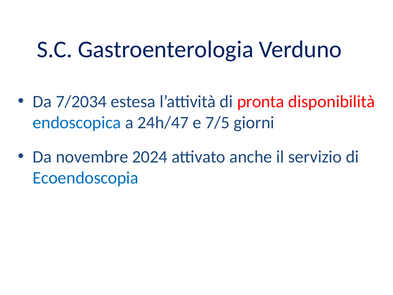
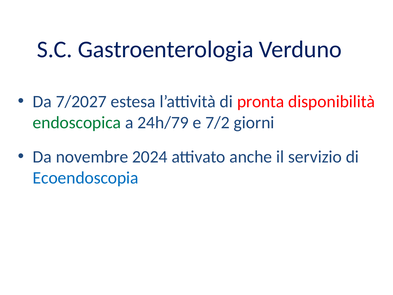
7/2034: 7/2034 -> 7/2027 (81, 101)
endoscopica colour: blue -> green (77, 122)
24h/47: 24h/47 -> 24h/79 (163, 122)
7/5: 7/5 -> 7/2 (218, 122)
